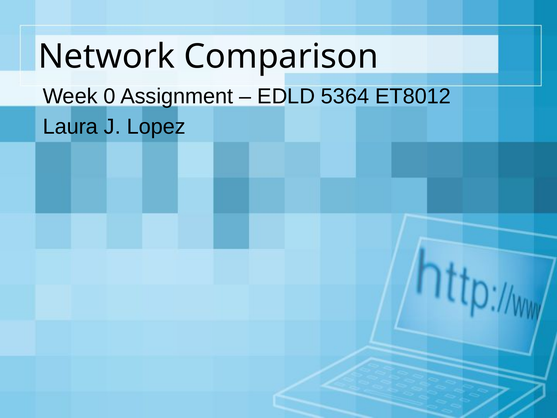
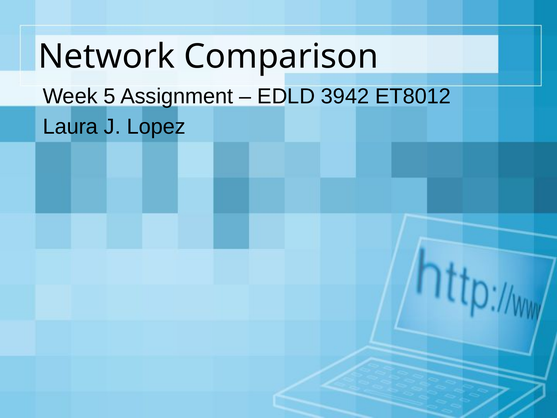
0: 0 -> 5 (110, 96)
5364: 5364 -> 3942 (345, 96)
